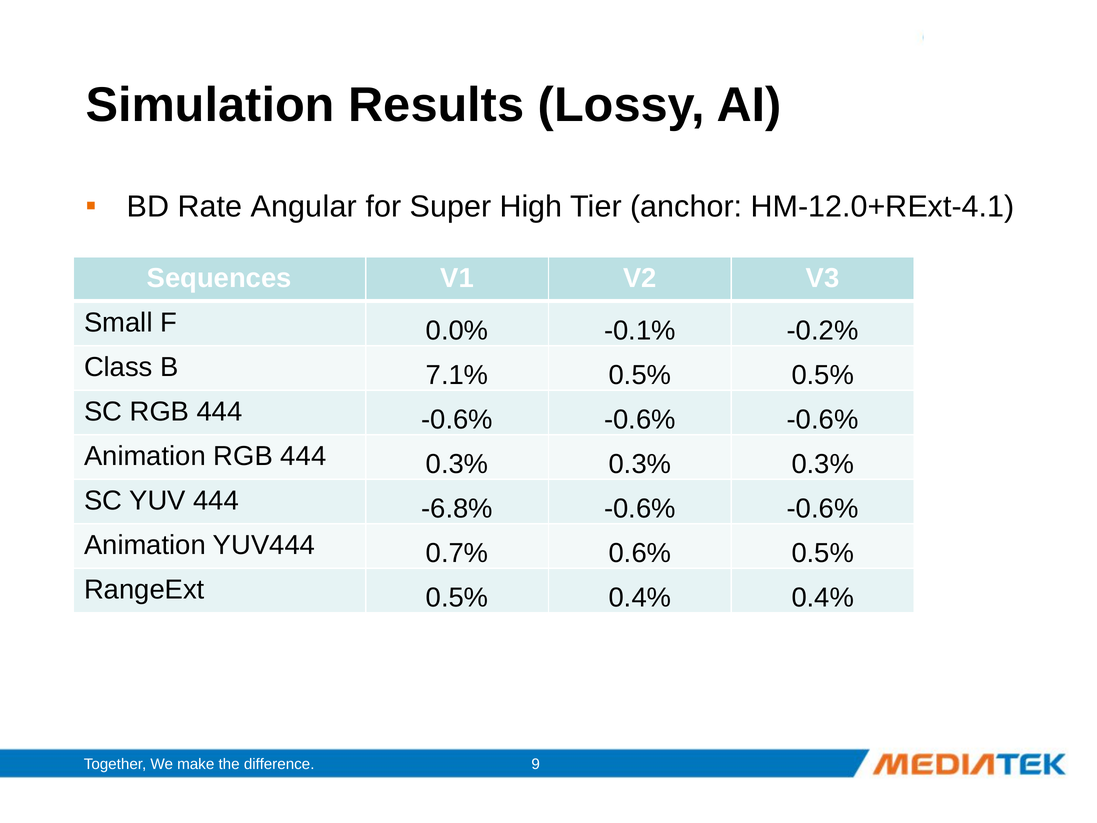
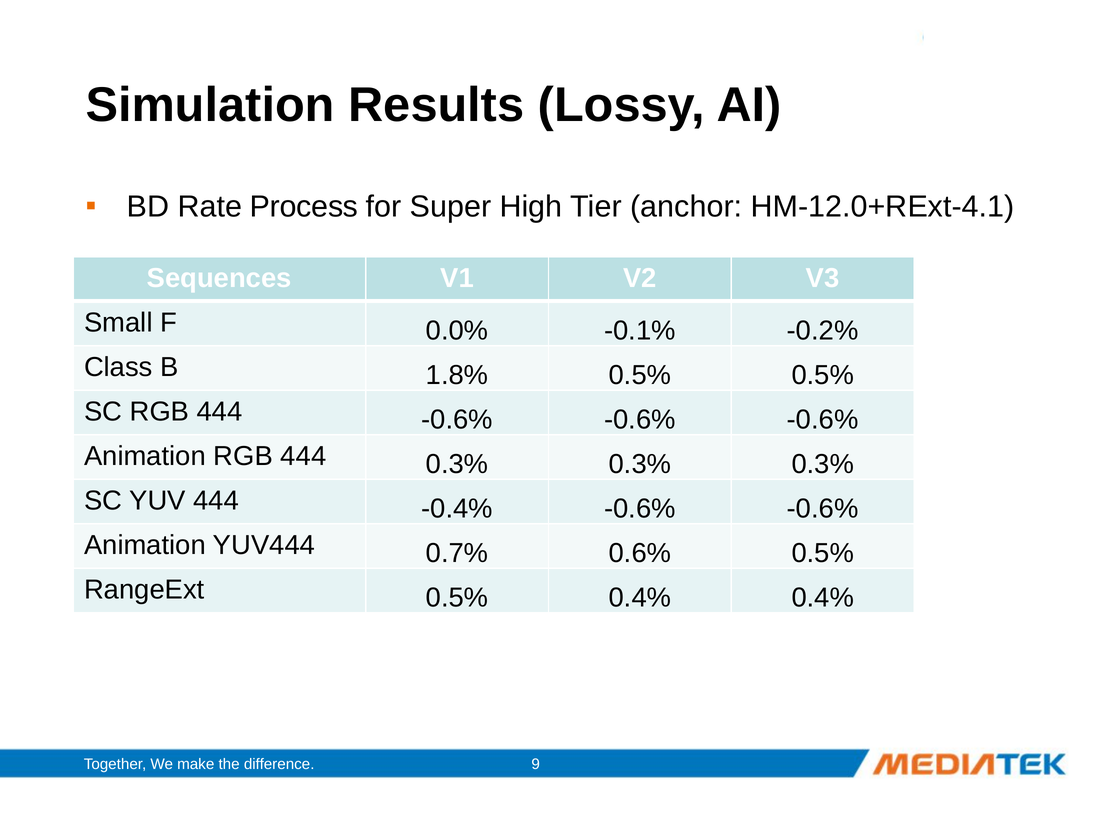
Angular: Angular -> Process (304, 207)
7.1%: 7.1% -> 1.8% (457, 375)
-6.8%: -6.8% -> -0.4% (457, 509)
